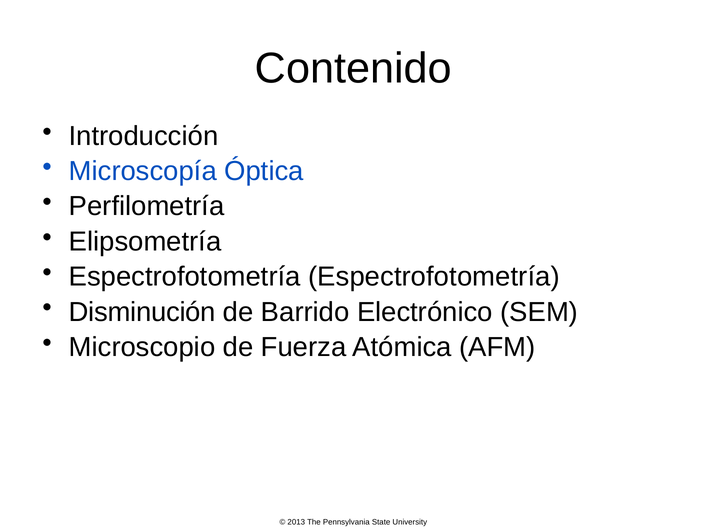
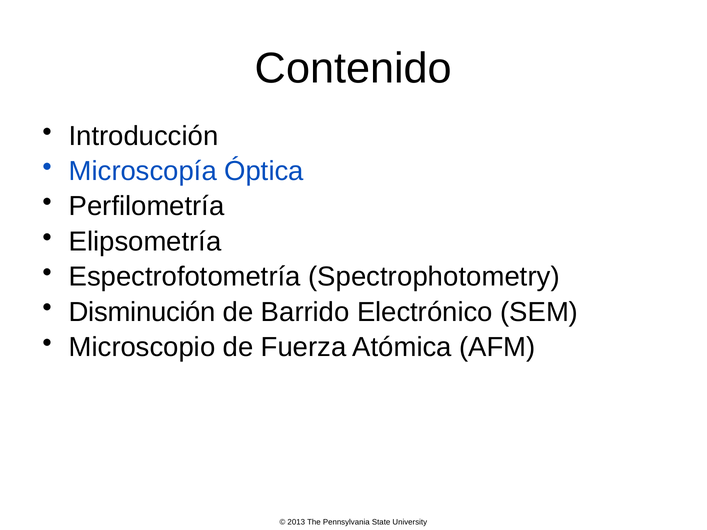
Espectrofotometría Espectrofotometría: Espectrofotometría -> Spectrophotometry (434, 277)
